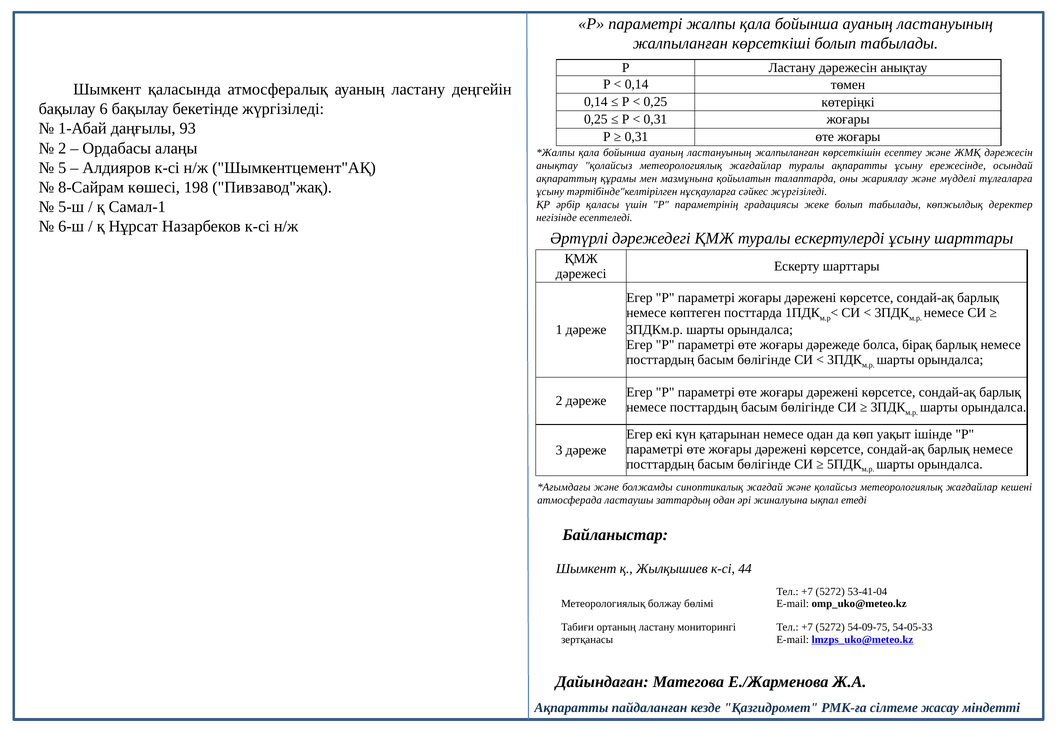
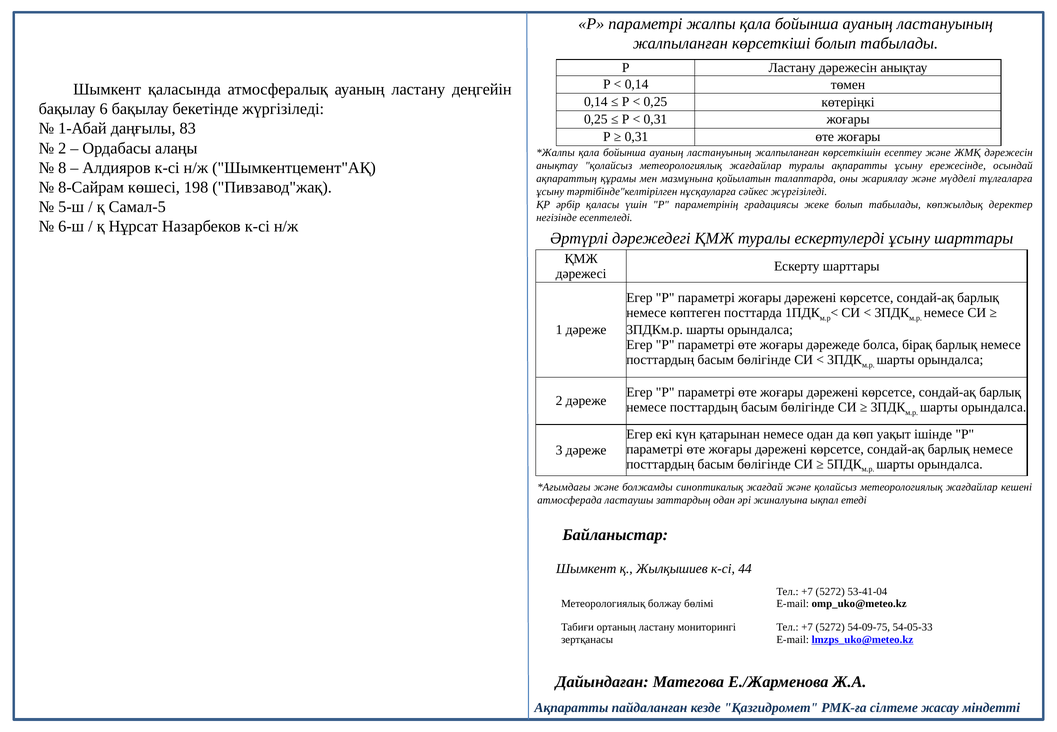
93: 93 -> 83 (188, 129)
5: 5 -> 8 (62, 168)
Самал-1: Самал-1 -> Самал-5 (137, 207)
